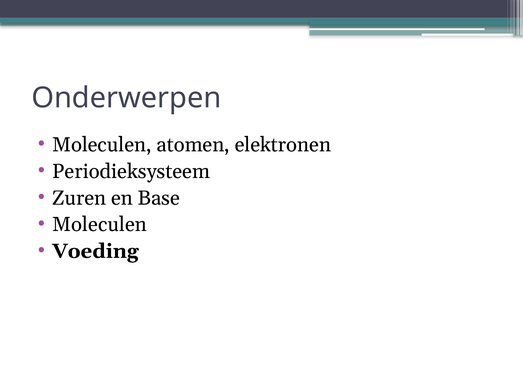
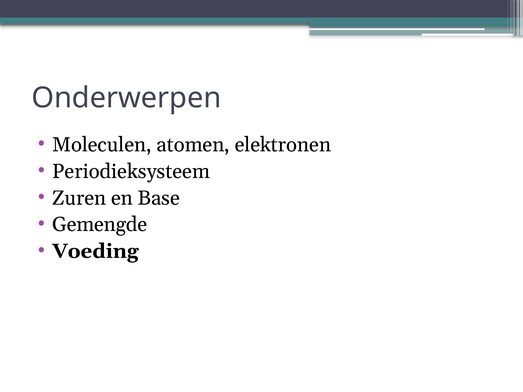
Moleculen: Moleculen -> Gemengde (100, 225)
